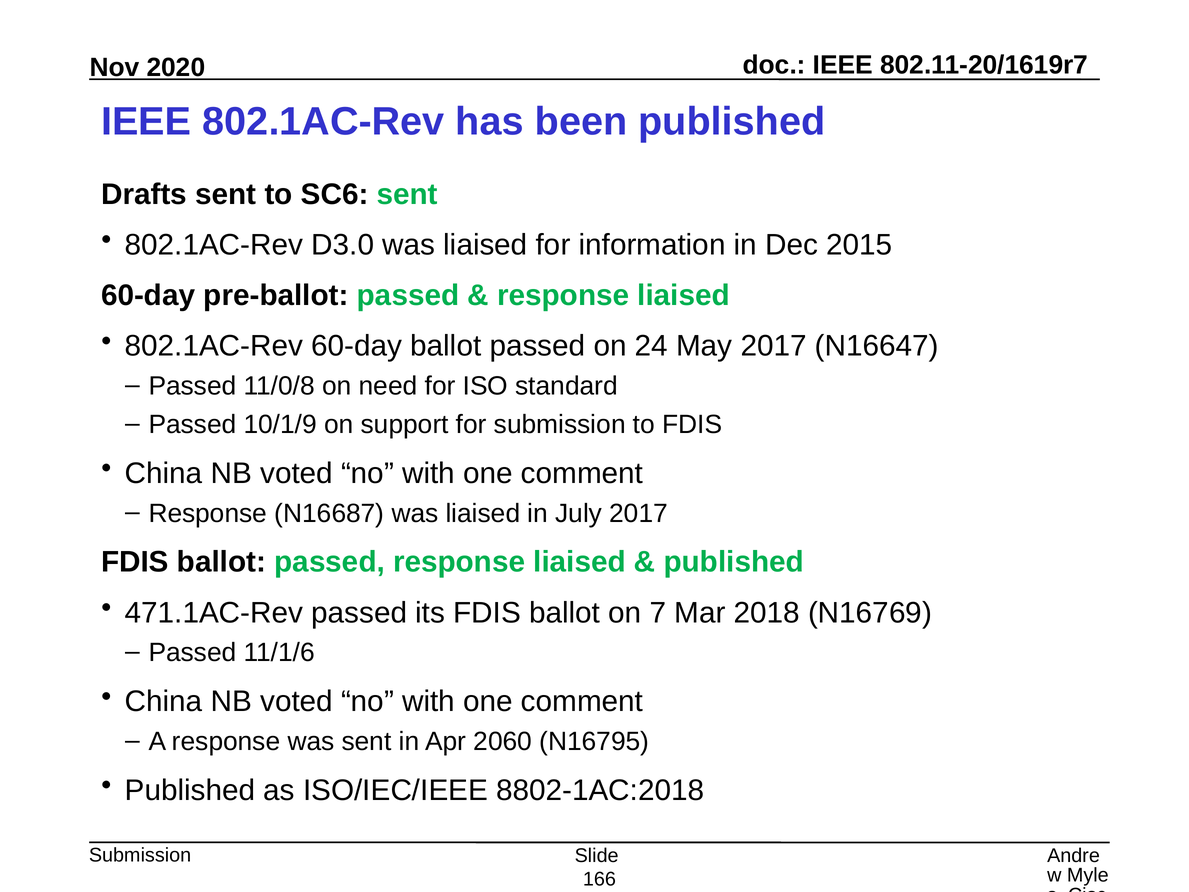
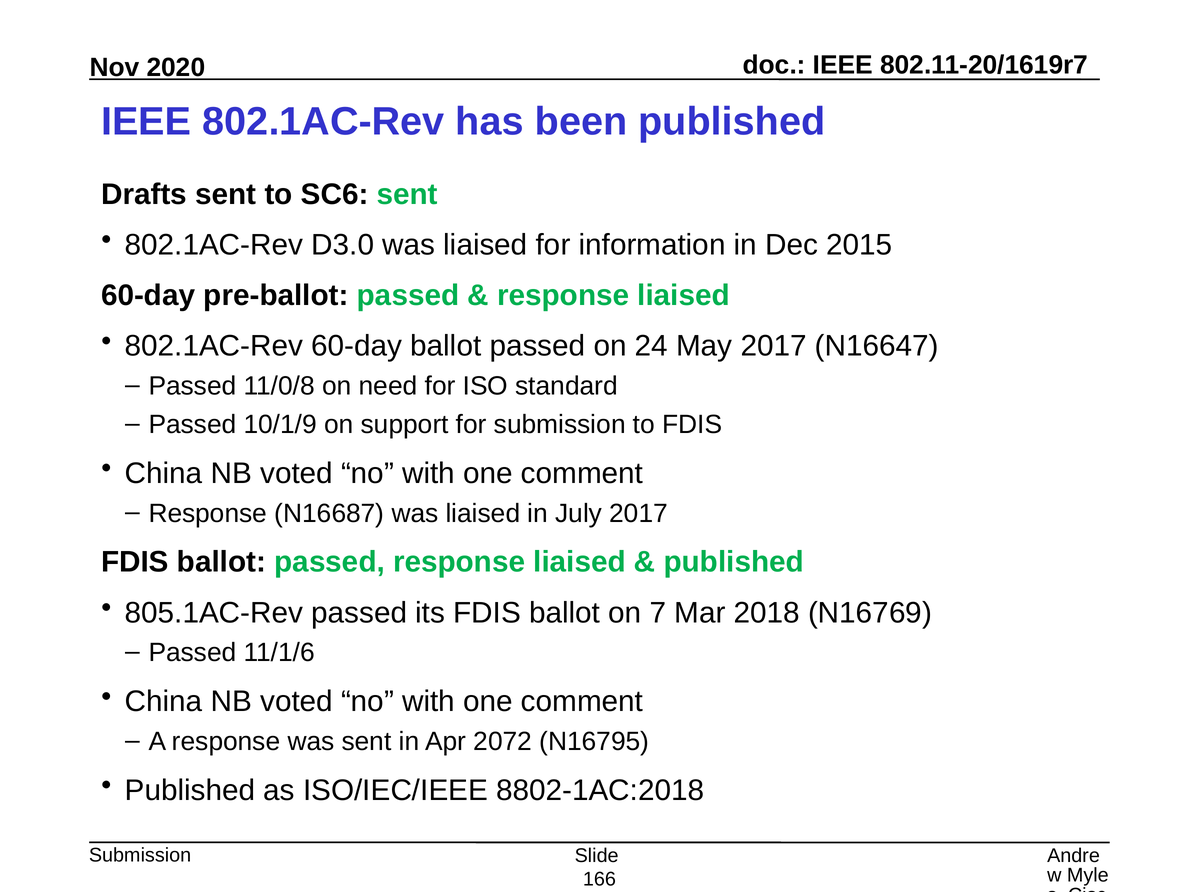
471.1AC-Rev: 471.1AC-Rev -> 805.1AC-Rev (214, 613)
2060: 2060 -> 2072 (503, 741)
